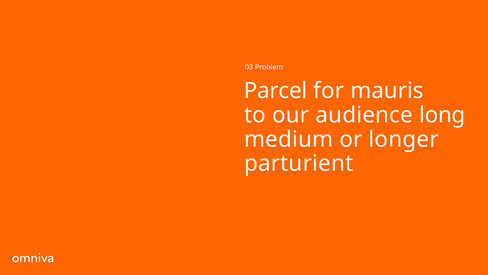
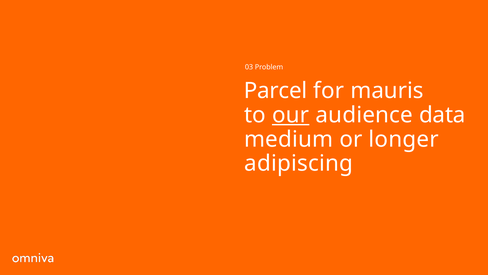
our underline: none -> present (291, 115)
long: long -> data (442, 115)
parturient: parturient -> adipiscing (299, 163)
